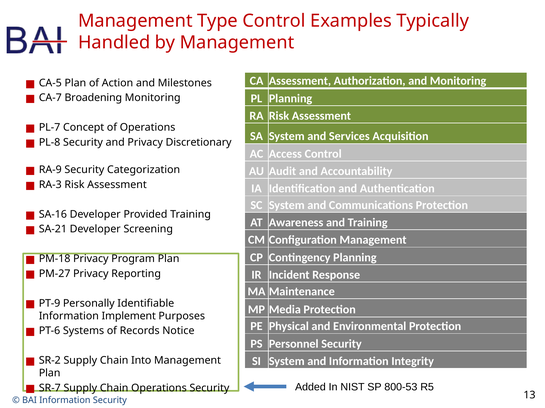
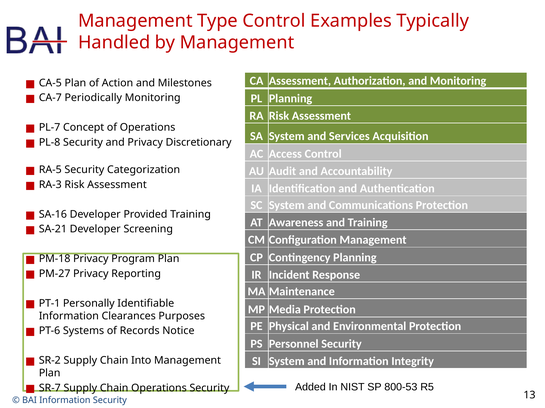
Broadening: Broadening -> Periodically (93, 98)
RA-9: RA-9 -> RA-5 (50, 170)
PT-9: PT-9 -> PT-1 (50, 304)
Implement: Implement -> Clearances (129, 316)
